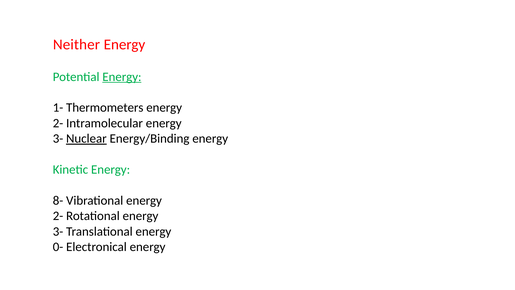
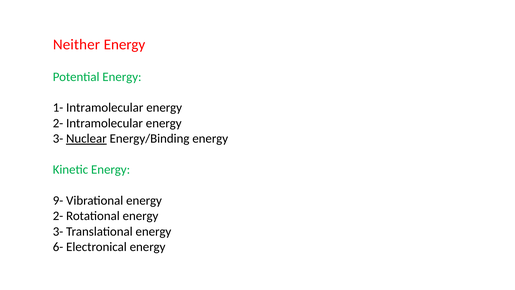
Energy underline: present -> none (122, 77)
1- Thermometers: Thermometers -> Intramolecular (105, 108)
8-: 8- -> 9- (58, 200)
0-: 0- -> 6- (58, 247)
